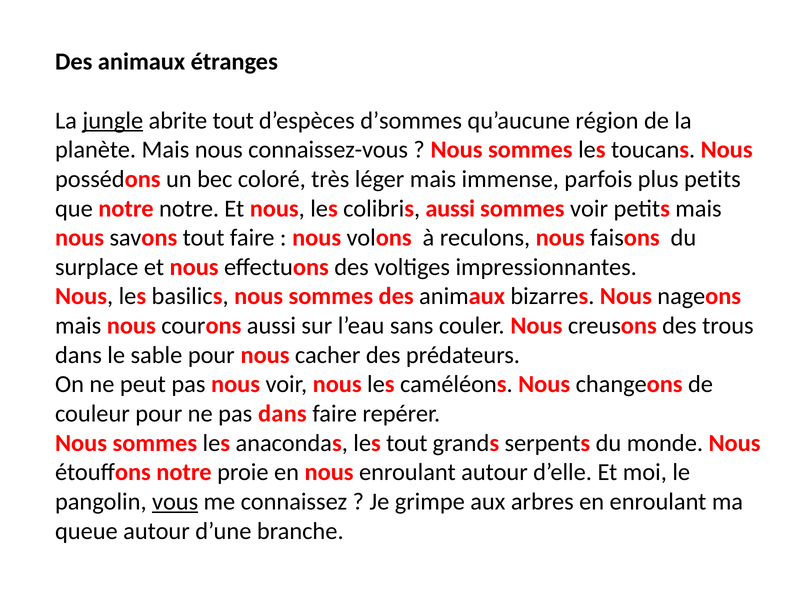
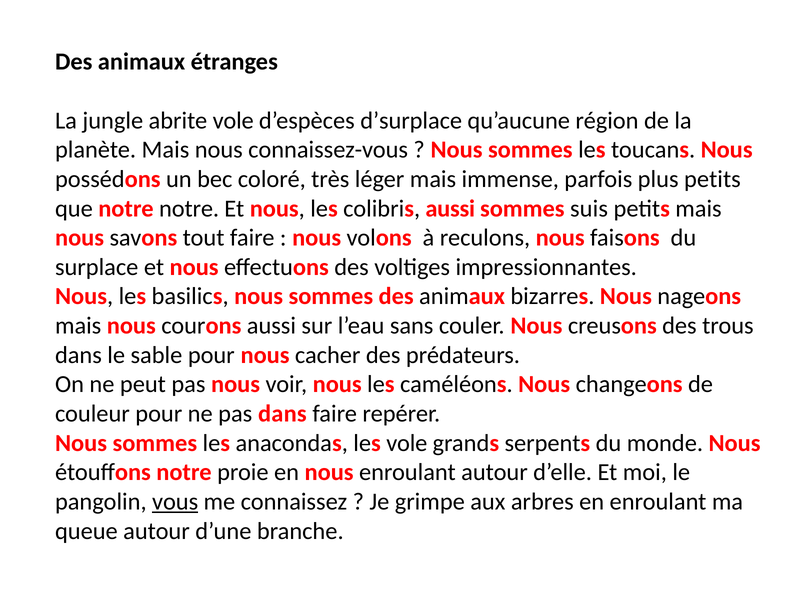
jungle underline: present -> none (113, 120)
abrite tout: tout -> vole (233, 120)
d’sommes: d’sommes -> d’surplace (411, 120)
sommes voir: voir -> suis (589, 208)
les tout: tout -> vole (407, 443)
